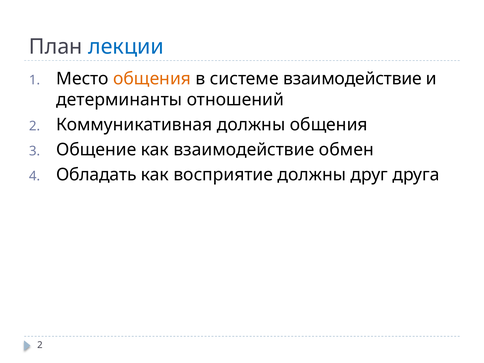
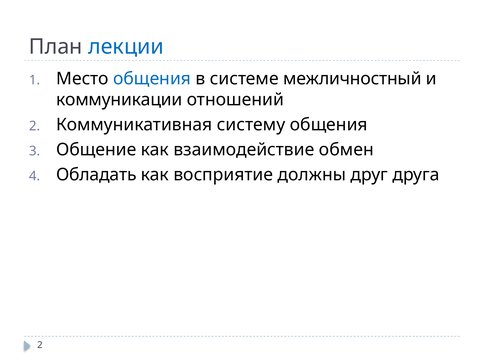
общения colour: orange -> blue (152, 79)
системе взаимодействие: взаимодействие -> межличностный (352, 79)
детерминанты: детерминанты -> коммуникации (119, 100)
Коммуникативная должны: должны -> систему (251, 125)
